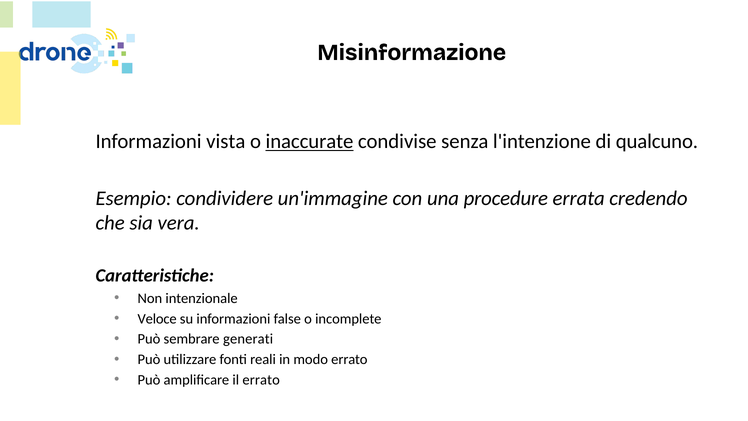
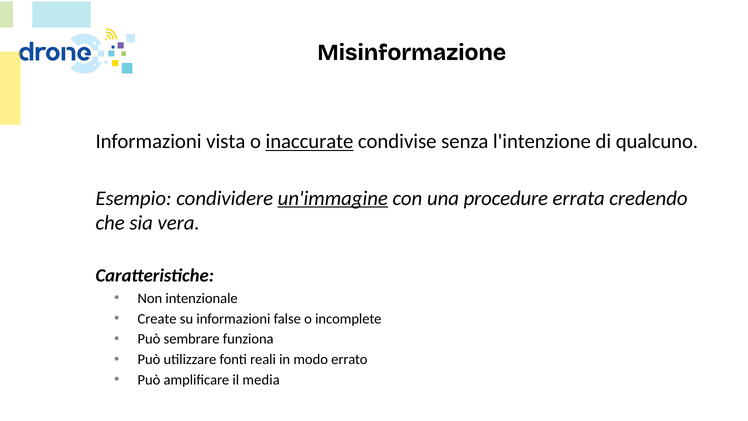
un'immagine underline: none -> present (333, 198)
Veloce: Veloce -> Create (157, 319)
generati: generati -> funziona (248, 339)
il errato: errato -> media (261, 380)
